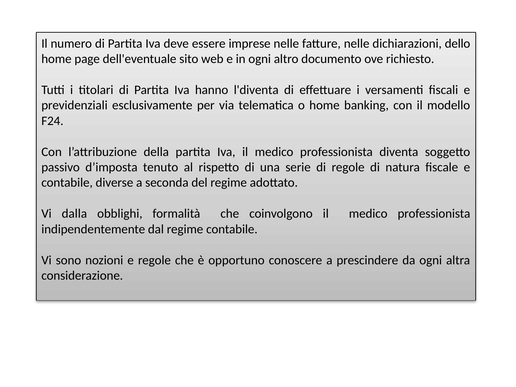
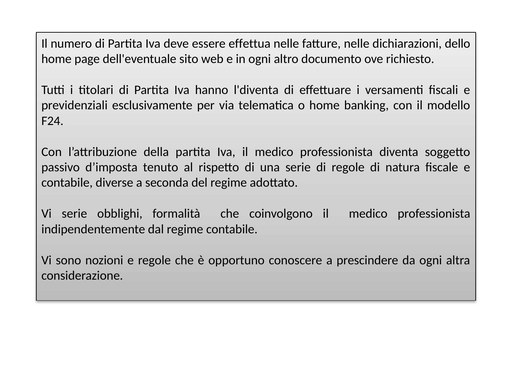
imprese: imprese -> effettua (250, 43)
Vi dalla: dalla -> serie (74, 214)
